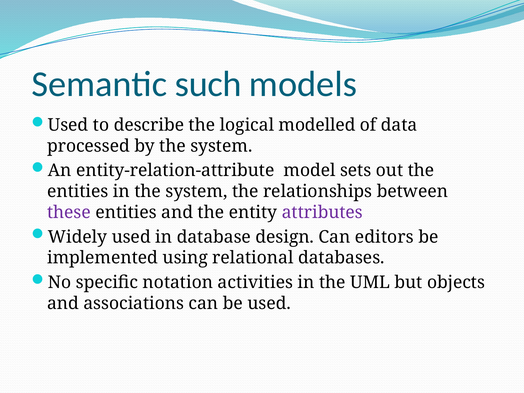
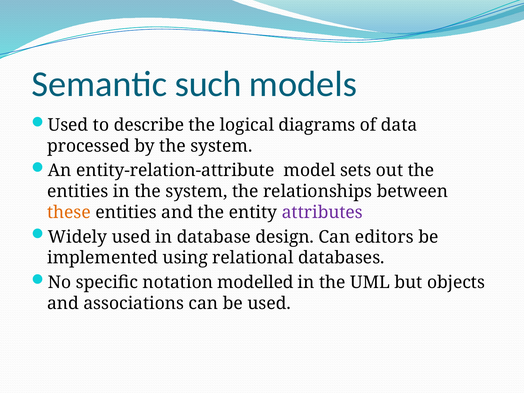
modelled: modelled -> diagrams (317, 125)
these colour: purple -> orange (69, 212)
activities: activities -> modelled (255, 282)
